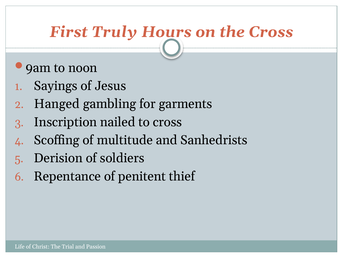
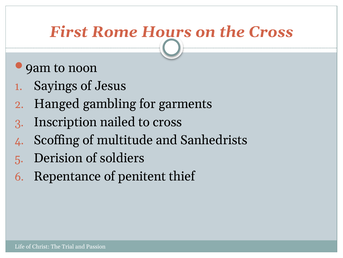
Truly: Truly -> Rome (115, 32)
